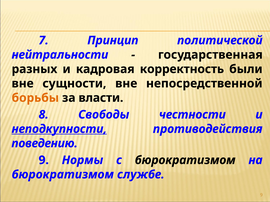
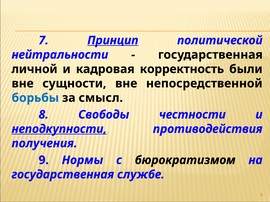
Принцип underline: none -> present (113, 40)
разных: разных -> личной (34, 69)
борьбы colour: orange -> blue (35, 98)
власти: власти -> смысл (101, 98)
поведению: поведению -> получения (44, 144)
бюрократизмом: бюрократизмом -> государственная (63, 175)
